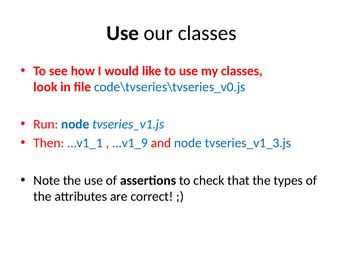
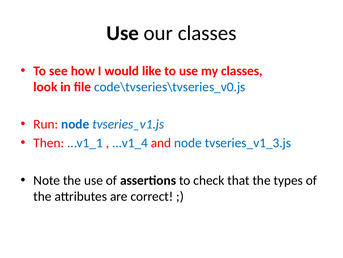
...v1_9: ...v1_9 -> ...v1_4 (130, 143)
